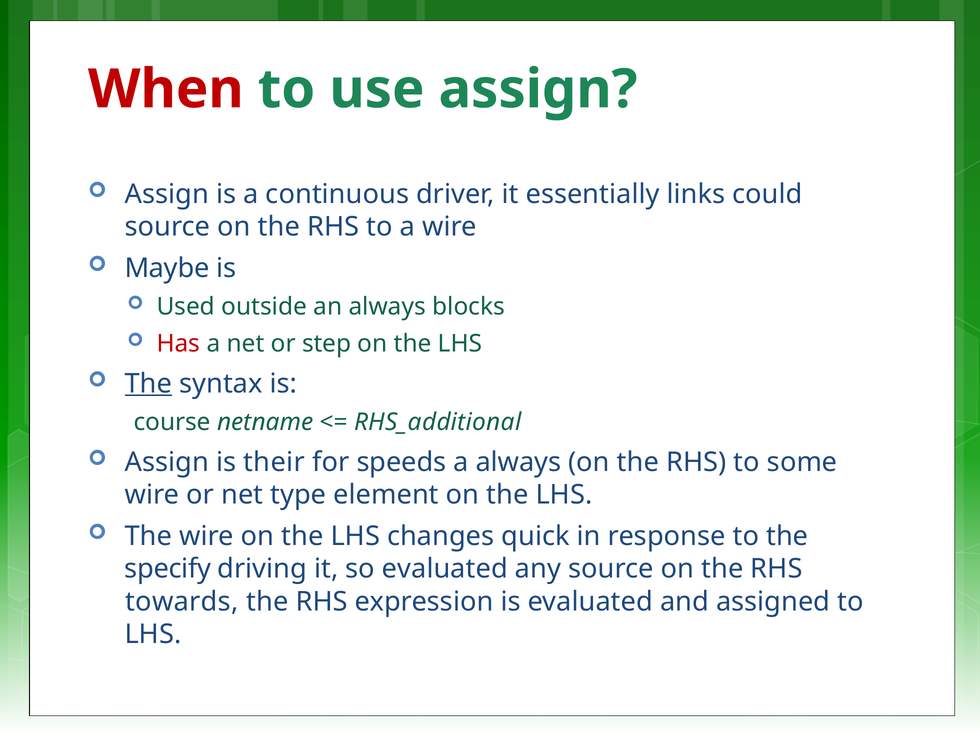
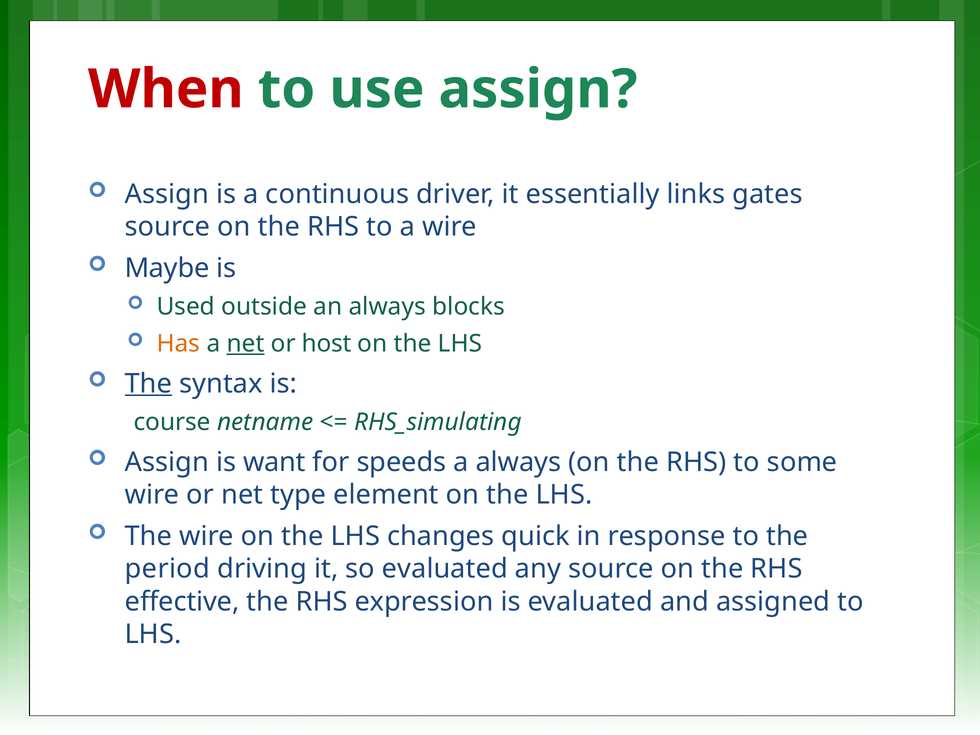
could: could -> gates (767, 194)
Has colour: red -> orange (178, 344)
net underline: none -> present (246, 344)
step: step -> host (327, 344)
RHS_additional: RHS_additional -> RHS_simulating (438, 422)
their: their -> want (274, 462)
specify: specify -> period (167, 569)
towards: towards -> effective (182, 602)
